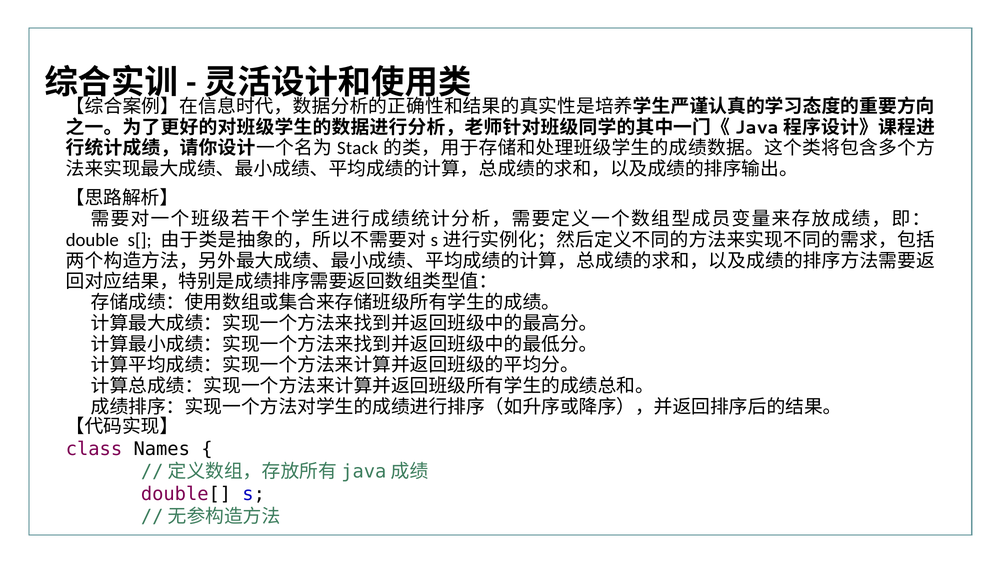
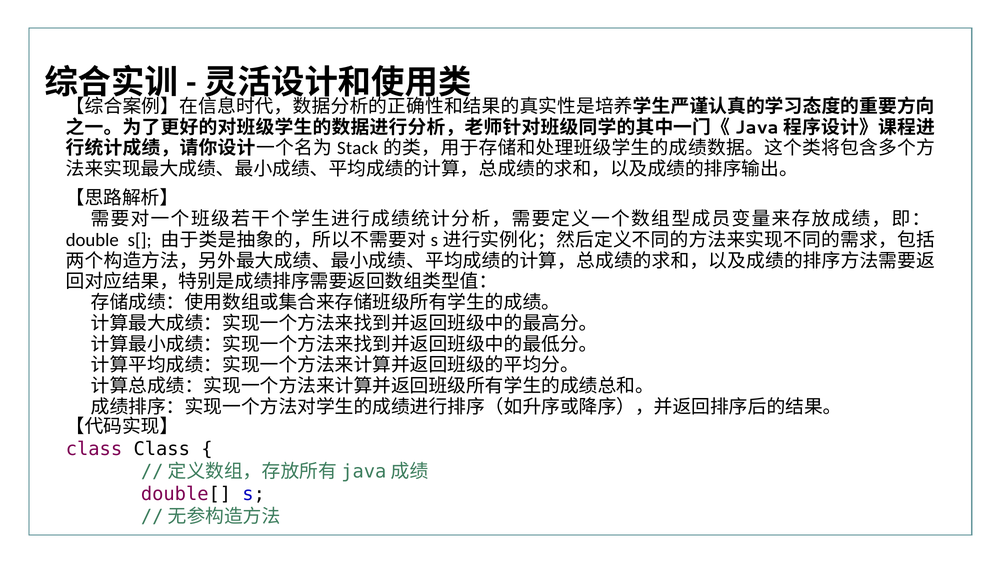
class Names: Names -> Class (162, 449)
